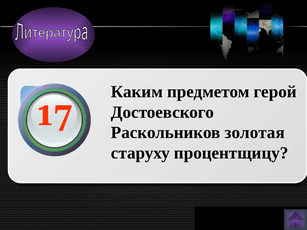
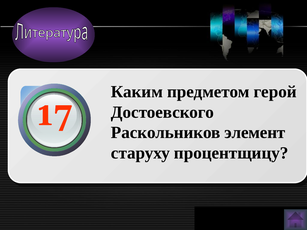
золотая: золотая -> элемент (255, 133)
